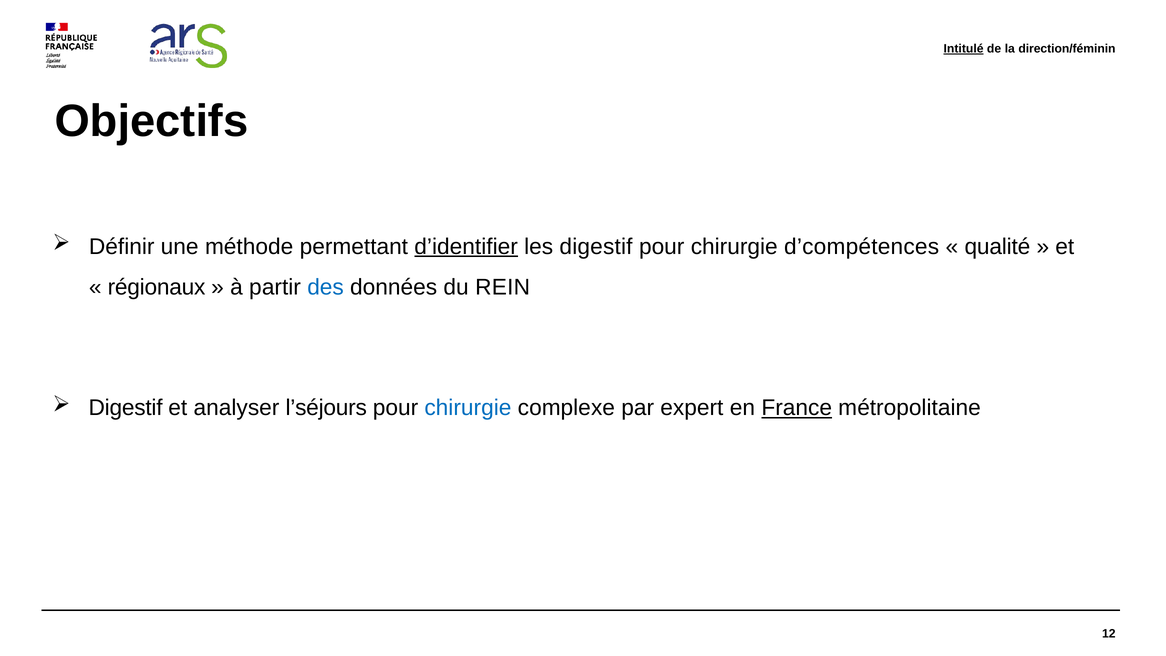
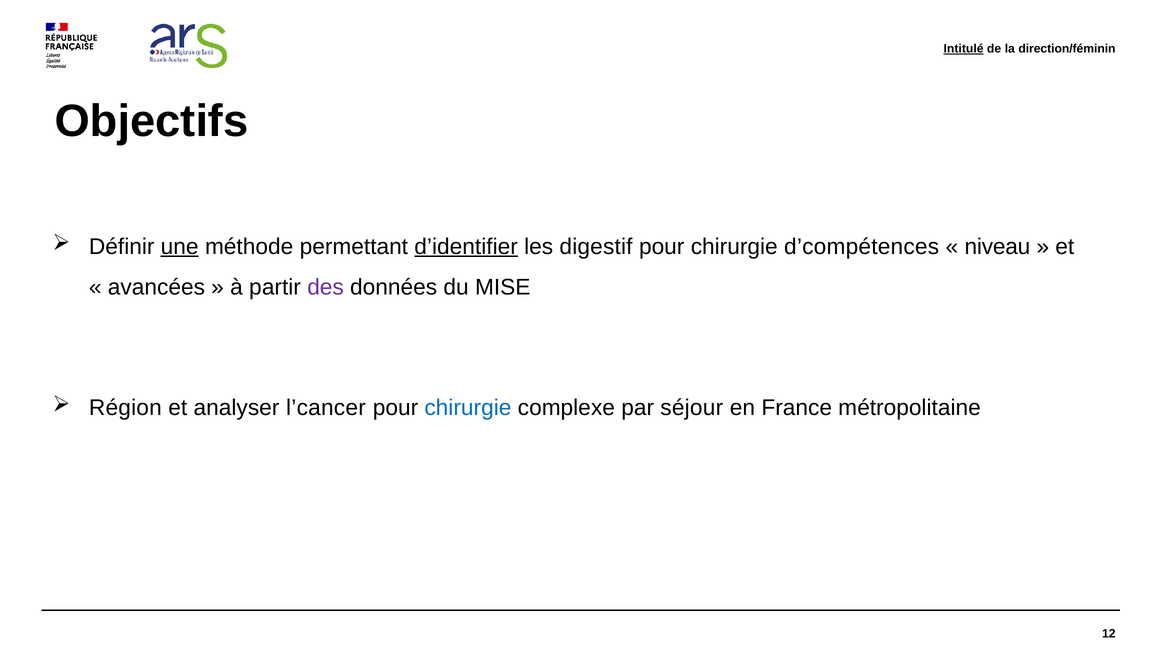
une underline: none -> present (180, 247)
qualité: qualité -> niveau (997, 247)
régionaux: régionaux -> avancées (156, 287)
des colour: blue -> purple (326, 287)
REIN: REIN -> MISE (503, 287)
Digestif: Digestif -> Région (125, 408)
l’séjours: l’séjours -> l’cancer (326, 408)
expert: expert -> séjour (692, 408)
France underline: present -> none (797, 408)
